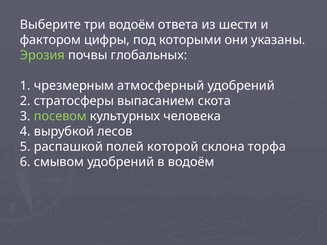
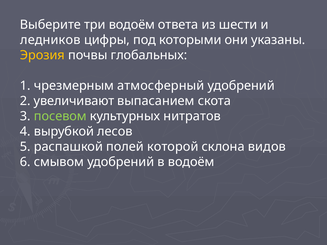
фактором: фактором -> ледников (50, 40)
Эрозия colour: light green -> yellow (42, 55)
стратосферы: стратосферы -> увеличивают (74, 101)
человека: человека -> нитратов (192, 116)
торфа: торфа -> видов (267, 147)
